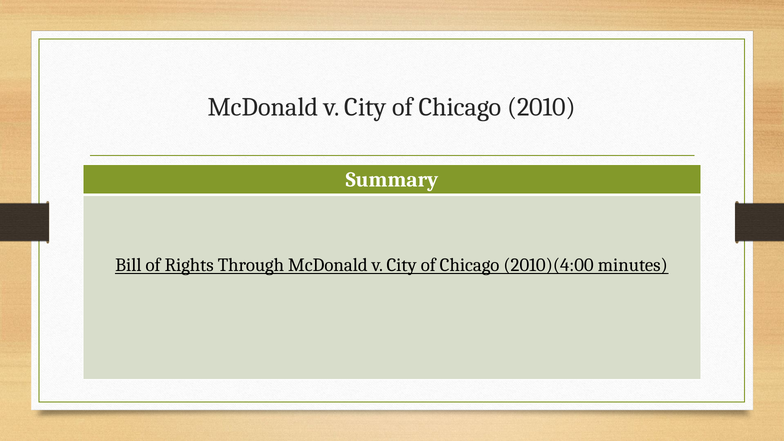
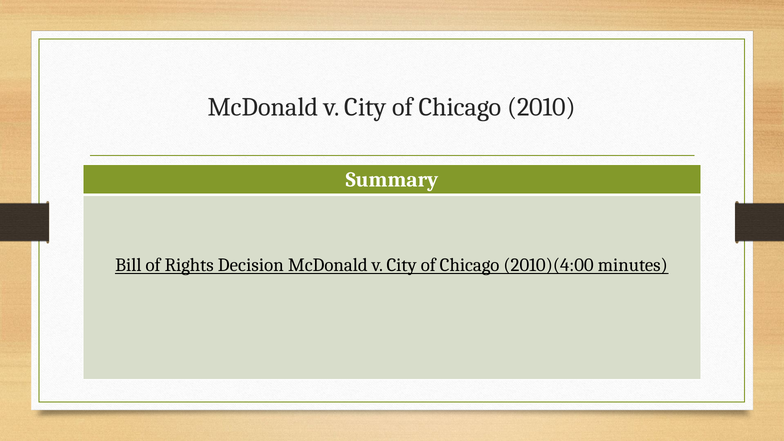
Through: Through -> Decision (251, 265)
